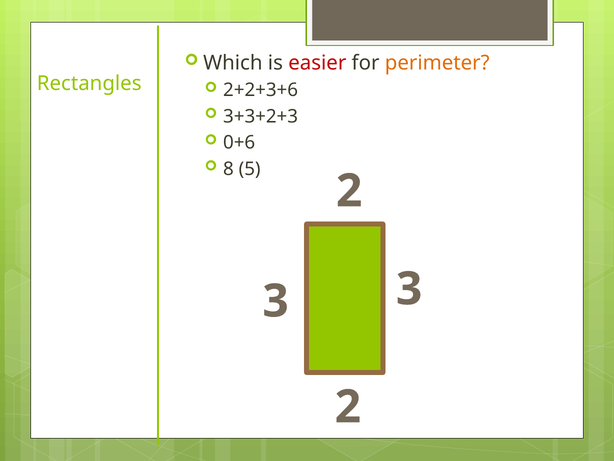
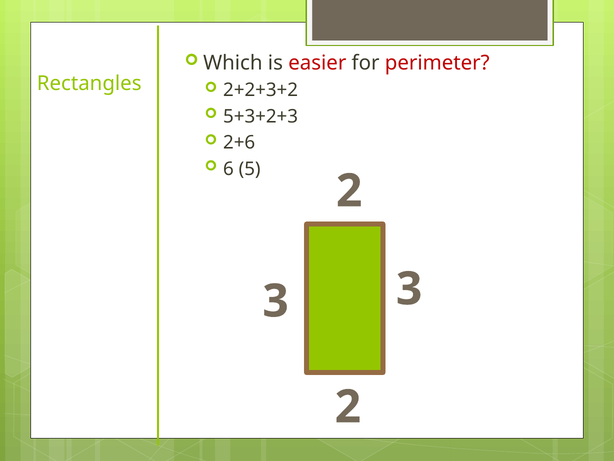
perimeter colour: orange -> red (437, 63)
2+2+3+6: 2+2+3+6 -> 2+2+3+2 (261, 90)
3+3+2+3: 3+3+2+3 -> 5+3+2+3 (261, 116)
0+6: 0+6 -> 2+6 (239, 142)
8: 8 -> 6 (228, 169)
